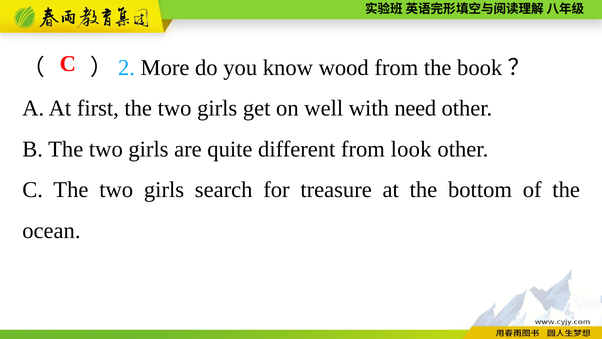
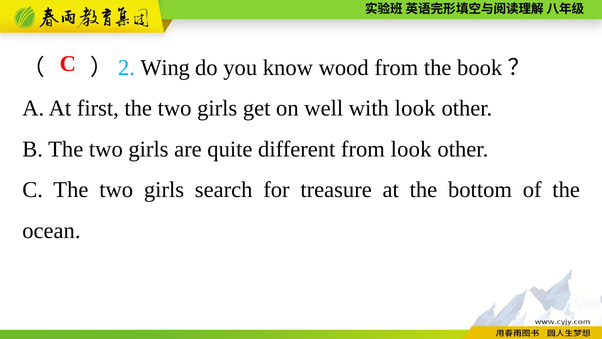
More: More -> Wing (165, 68)
with need: need -> look (415, 108)
